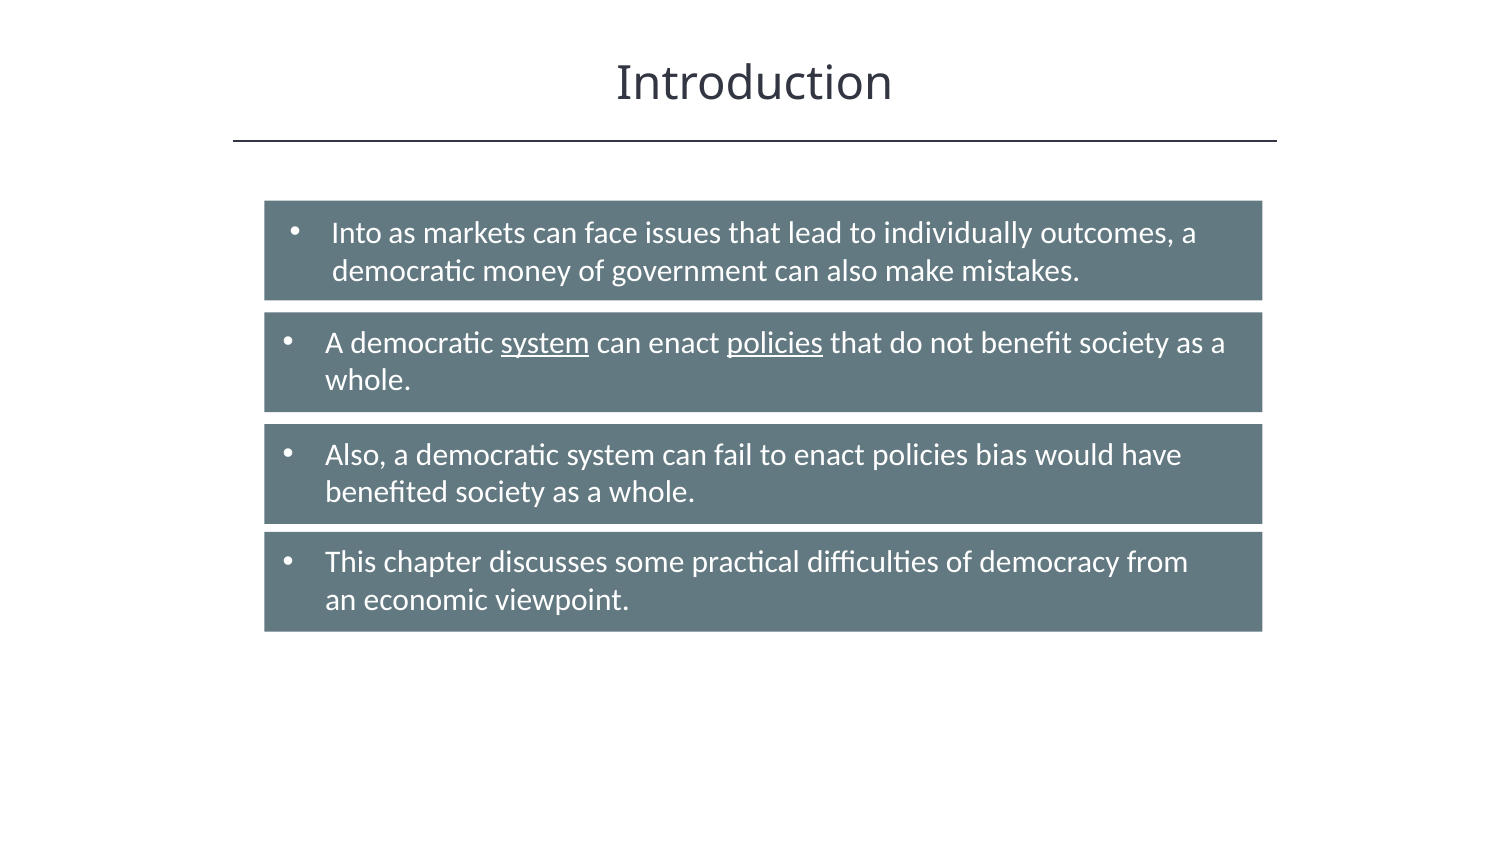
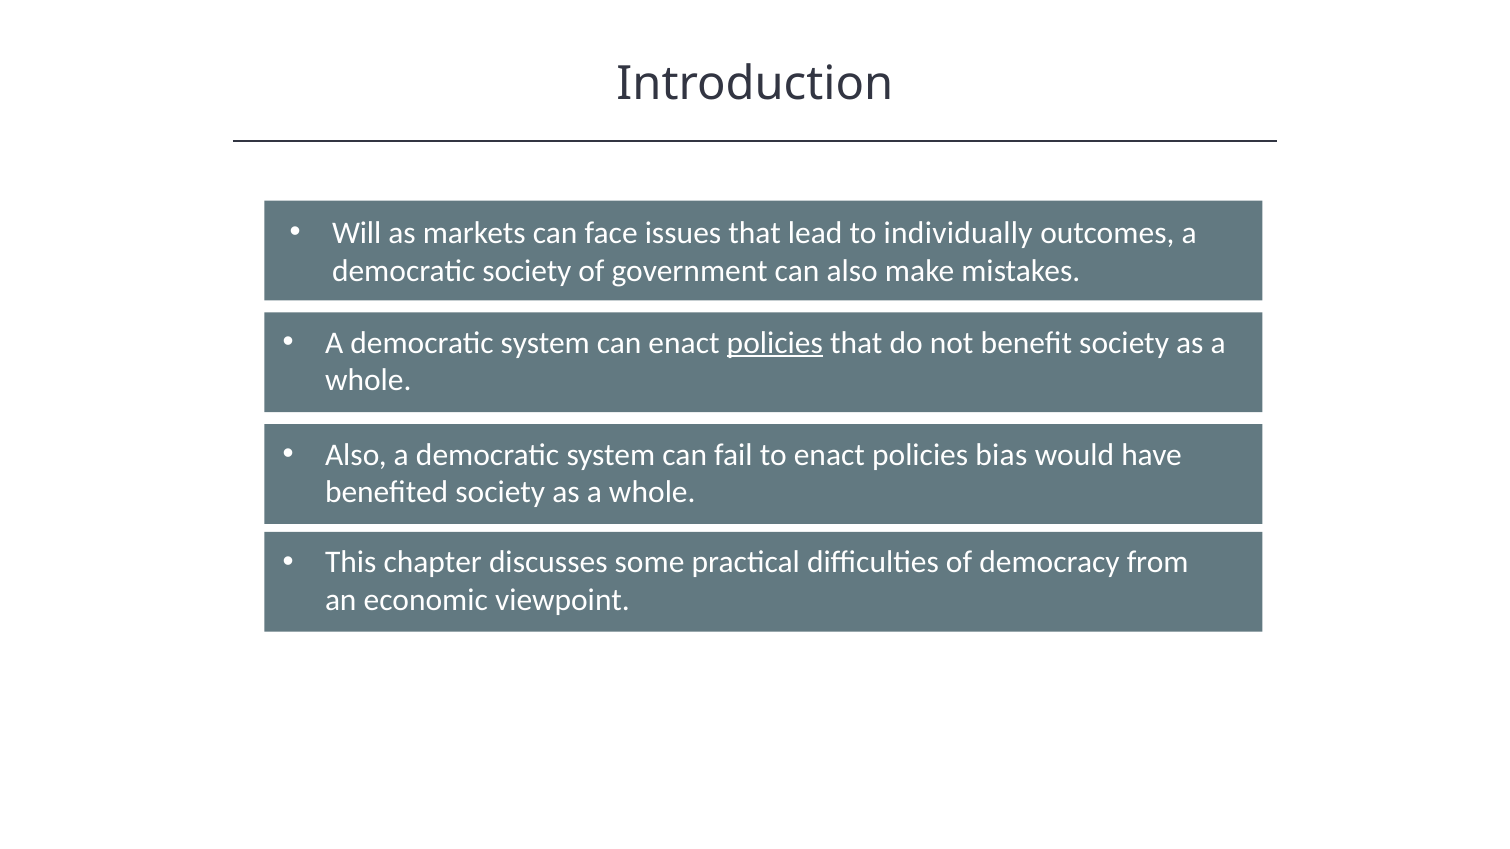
Into: Into -> Will (357, 233)
democratic money: money -> society (527, 271)
system underline: present -> none (545, 343)
